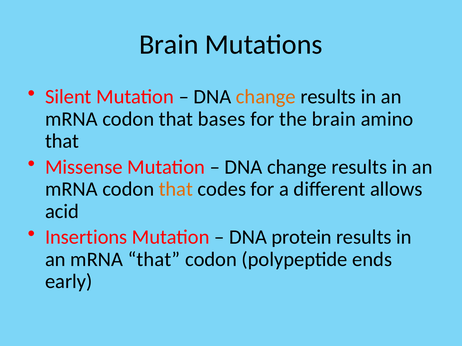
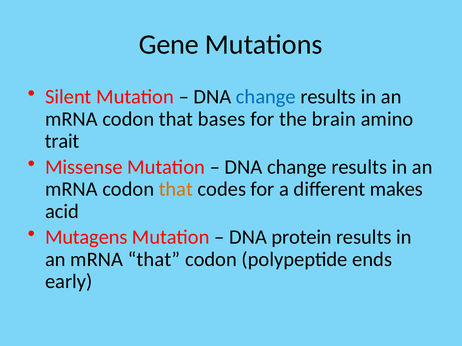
Brain: Brain -> Gene (169, 45)
change colour: orange -> blue (266, 97)
that: that -> trait (62, 141)
allows: allows -> makes (396, 189)
Insertions: Insertions -> Mutagens (86, 237)
